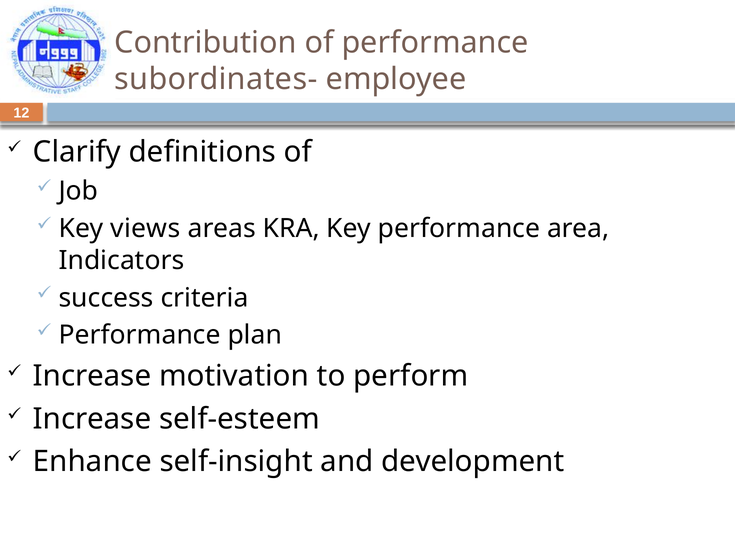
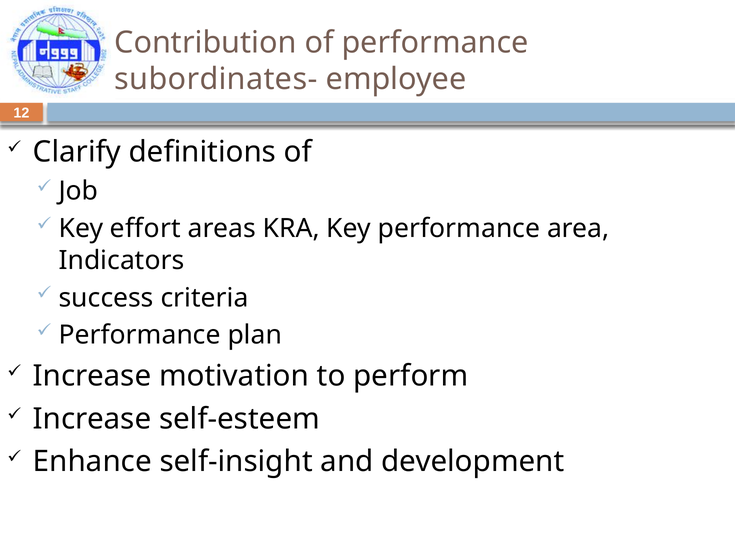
views: views -> effort (145, 229)
